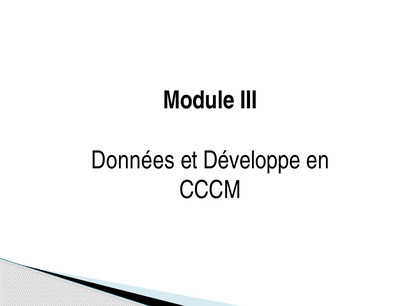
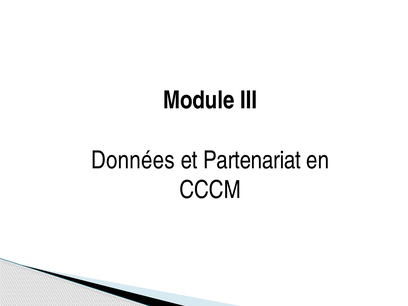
Développe: Développe -> Partenariat (252, 160)
